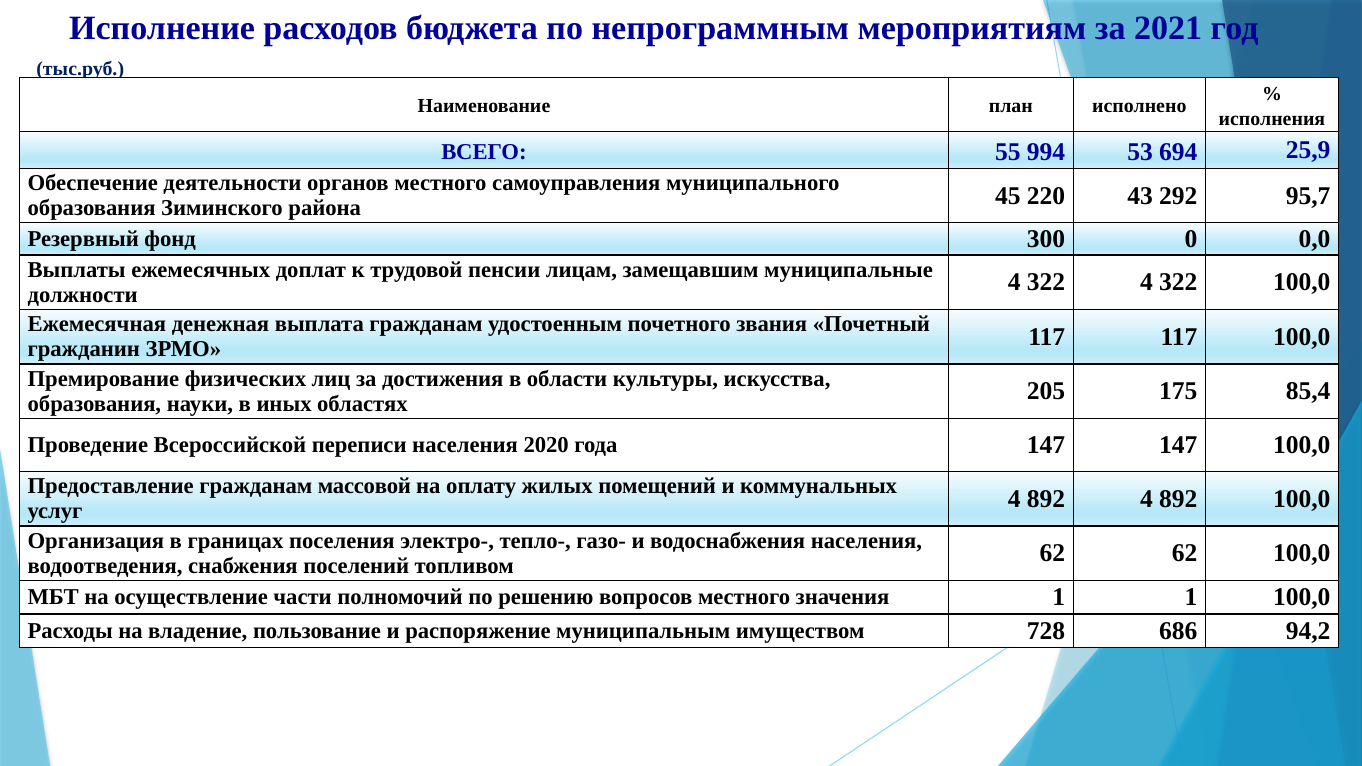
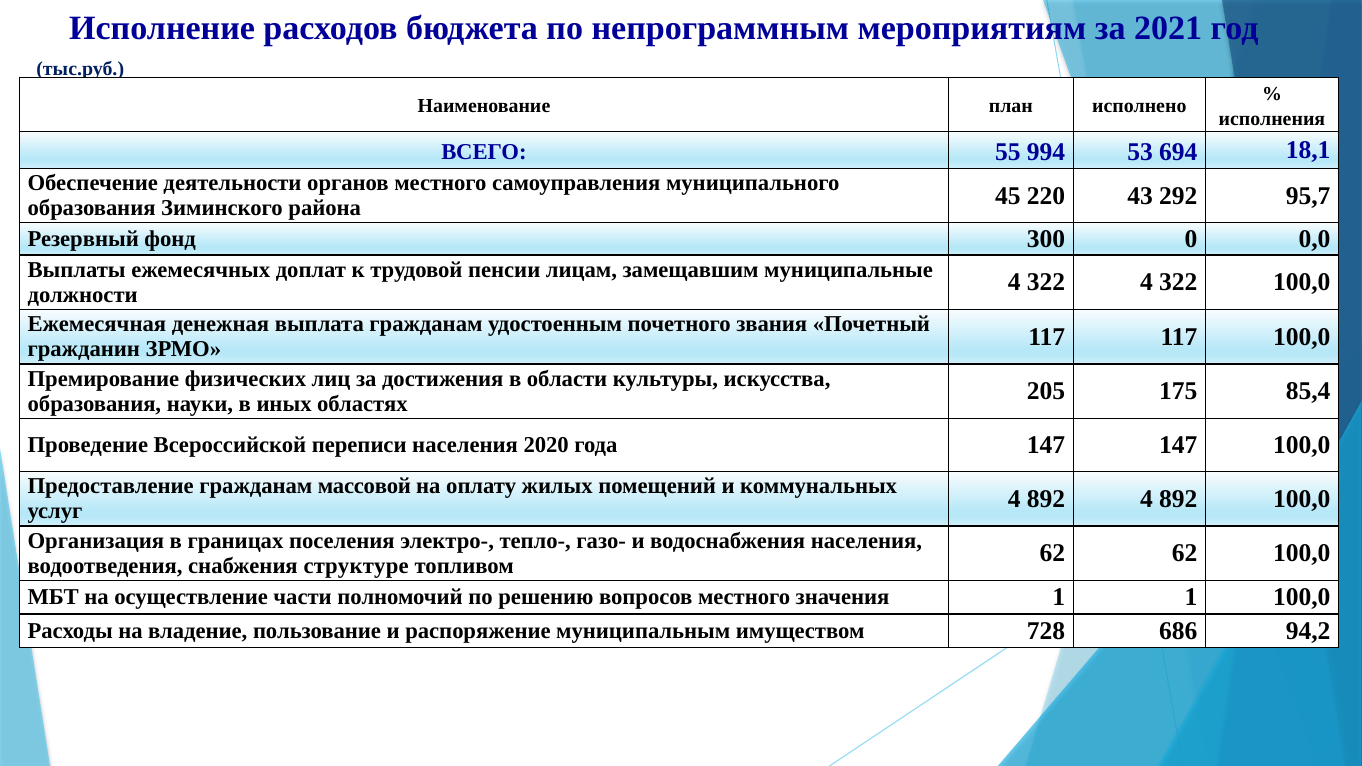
25,9: 25,9 -> 18,1 (1308, 150)
поселений: поселений -> структуре (356, 566)
